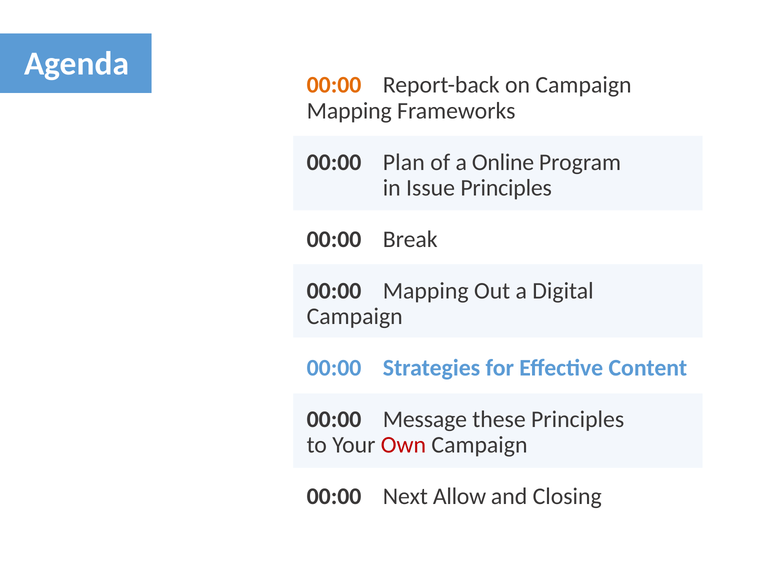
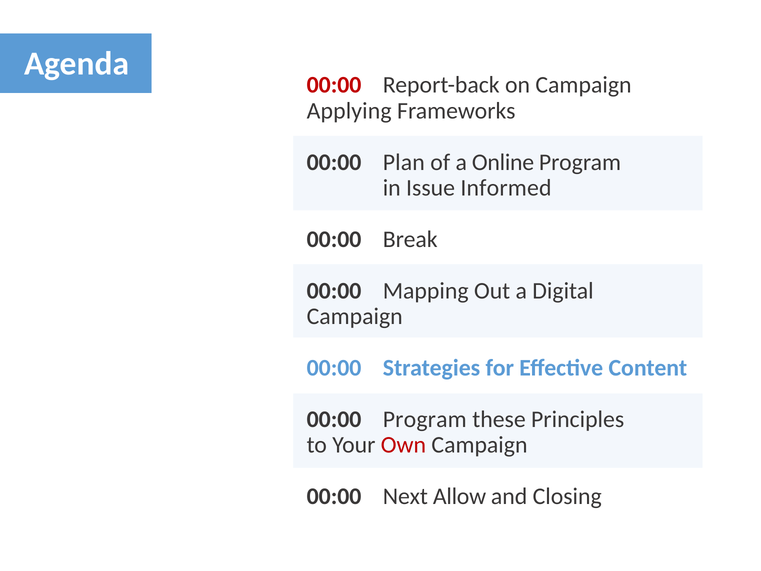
00:00 colour: orange -> red (334, 85)
Mapping: Mapping -> Applying (349, 111)
Issue Principles: Principles -> Informed (506, 188)
00:00 Message: Message -> Program (425, 419)
